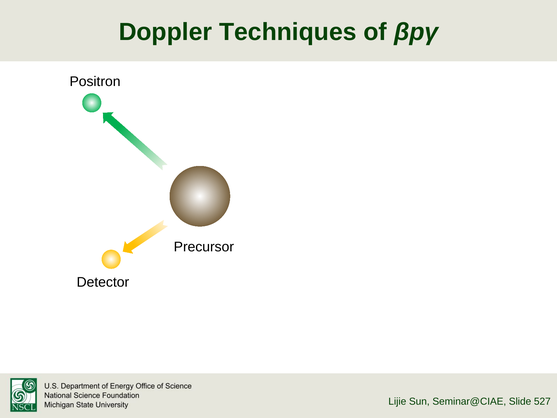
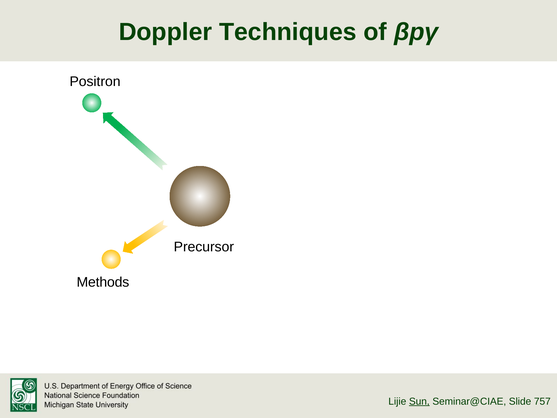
Detector: Detector -> Methods (103, 282)
Sun underline: none -> present (419, 401)
527: 527 -> 757 (542, 401)
